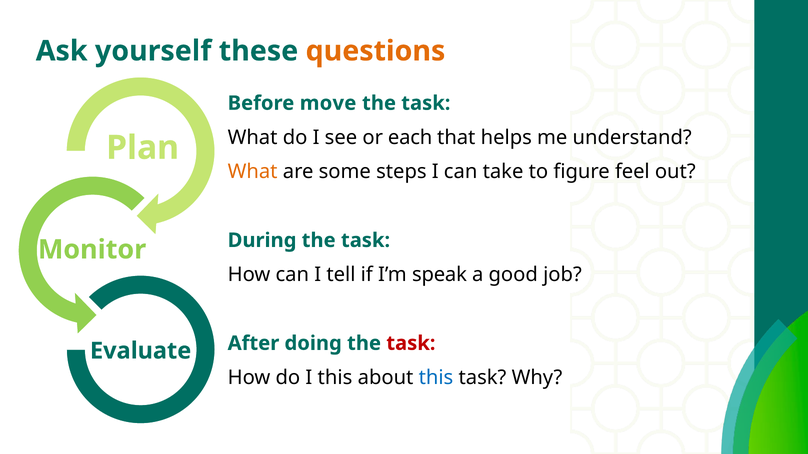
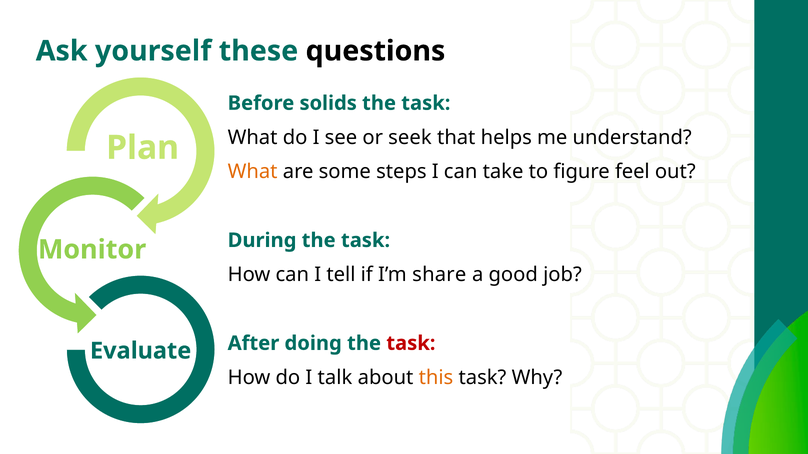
questions colour: orange -> black (375, 51)
move: move -> solids (328, 103)
each: each -> seek (410, 138)
speak: speak -> share (439, 275)
I this: this -> talk (335, 378)
this colour: blue -> orange (436, 378)
